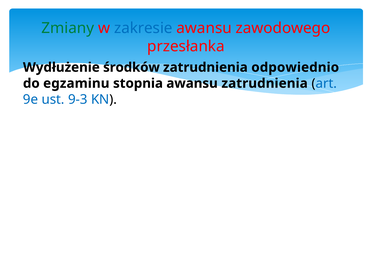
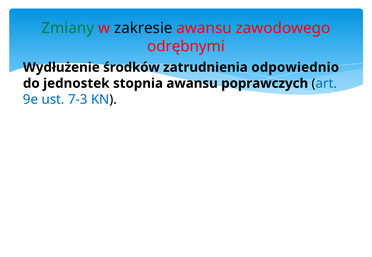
zakresie colour: blue -> black (143, 28)
przesłanka: przesłanka -> odrębnymi (186, 46)
egzaminu: egzaminu -> jednostek (76, 84)
awansu zatrudnienia: zatrudnienia -> poprawczych (265, 84)
9-3: 9-3 -> 7-3 (78, 100)
